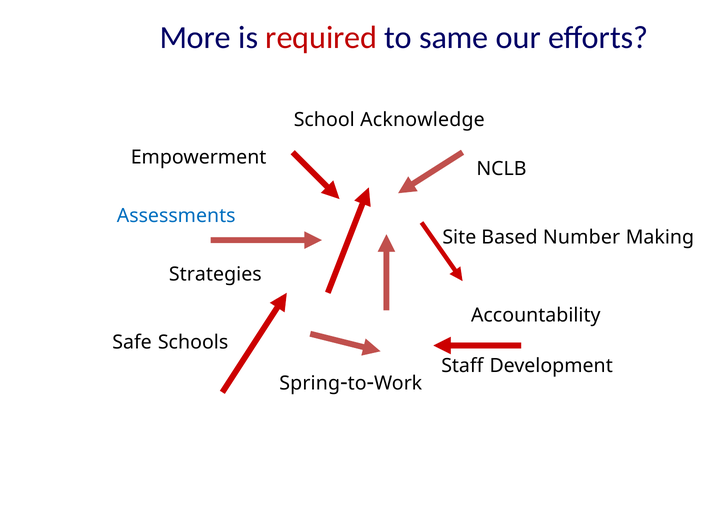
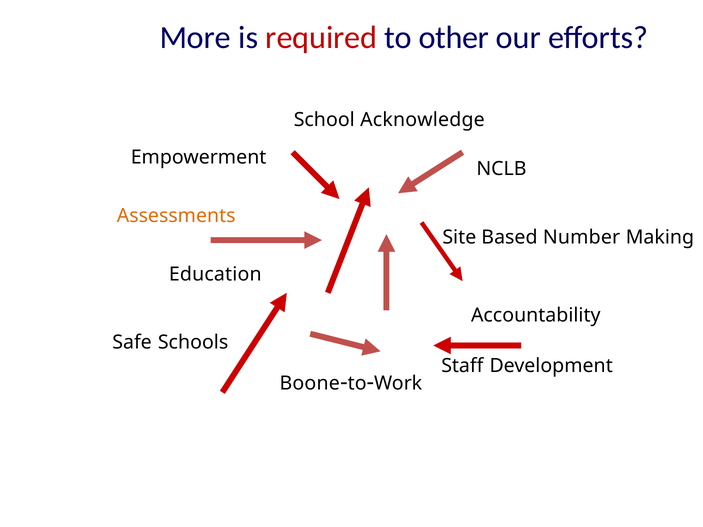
same: same -> other (454, 38)
Assessments colour: blue -> orange (176, 216)
Strategies: Strategies -> Education (215, 274)
Spring: Spring -> Boone (310, 384)
